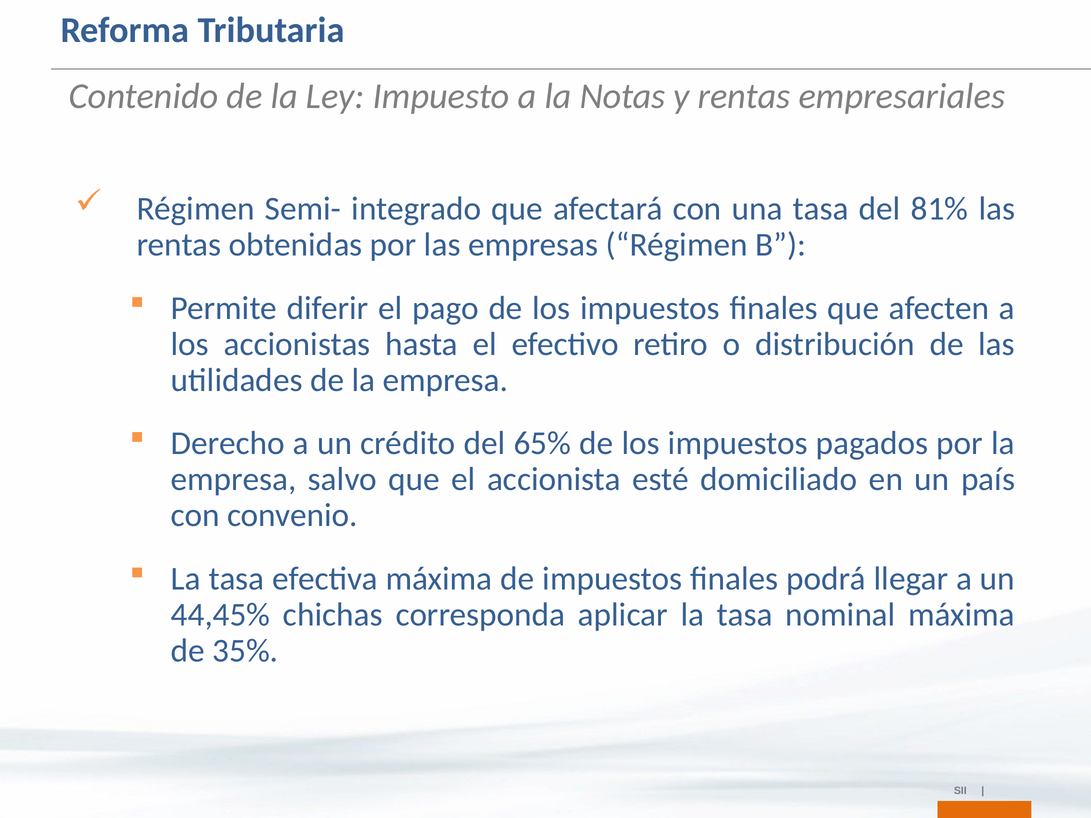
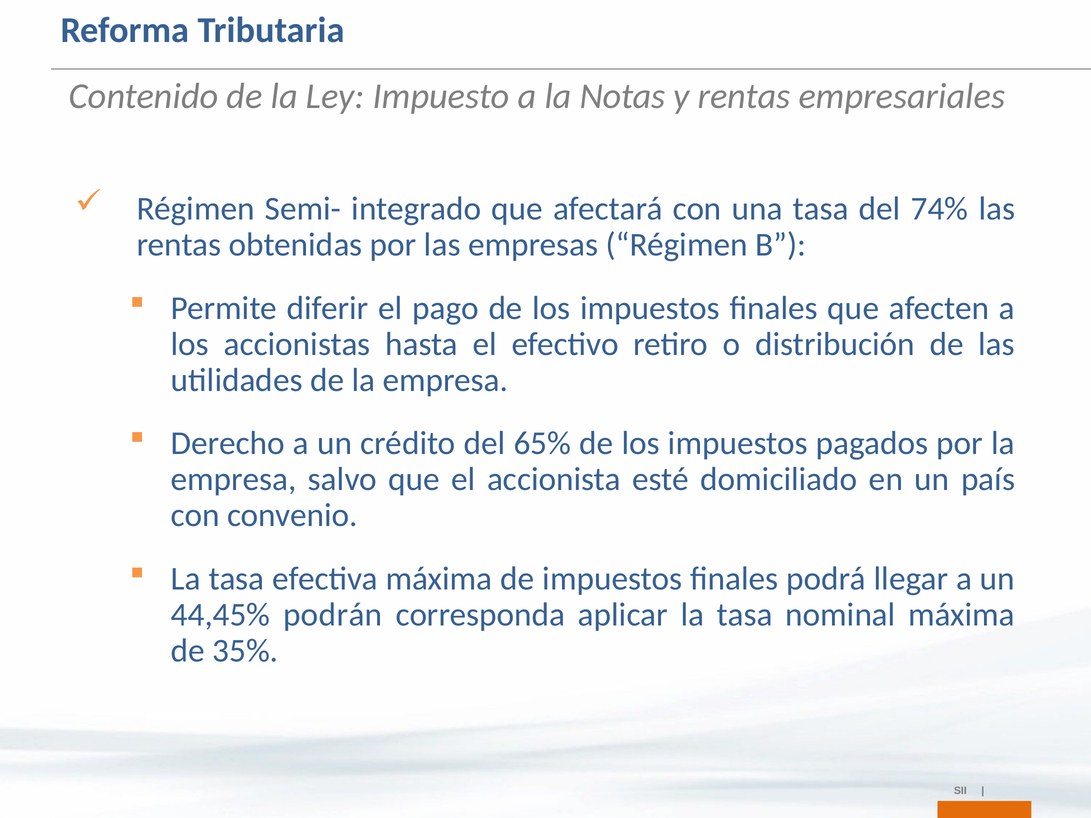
81%: 81% -> 74% (939, 209)
chichas: chichas -> podrán (333, 615)
